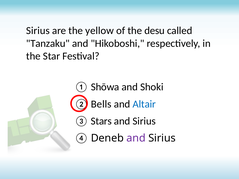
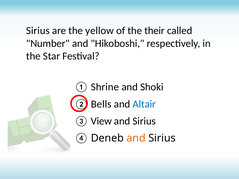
desu: desu -> their (155, 31)
Tanzaku: Tanzaku -> Number (48, 43)
Shōwa: Shōwa -> Shrine (105, 87)
Stars: Stars -> View (101, 121)
and colour: purple -> orange (136, 138)
